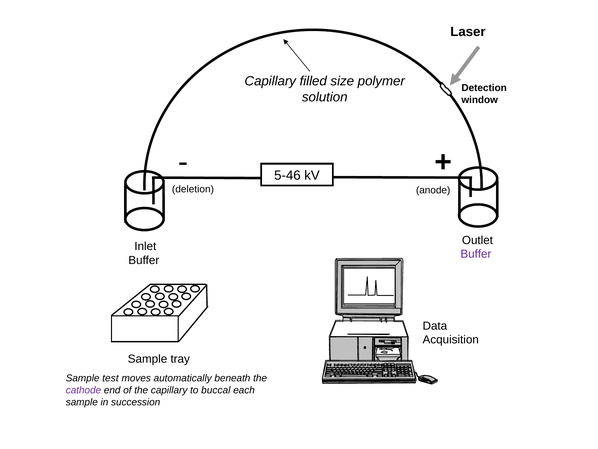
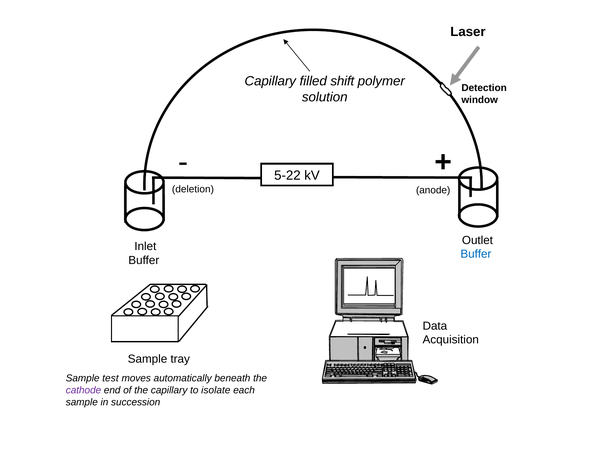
size: size -> shift (342, 81)
5-46: 5-46 -> 5-22 (287, 175)
Buffer colour: purple -> blue (476, 254)
buccal: buccal -> isolate (216, 390)
